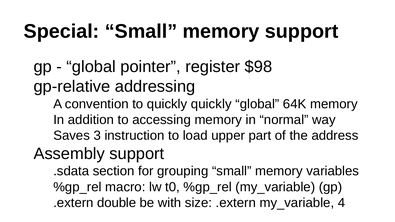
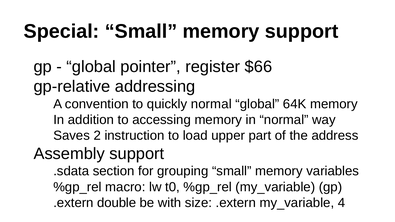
$98: $98 -> $66 (258, 67)
quickly quickly: quickly -> normal (211, 104)
3: 3 -> 2 (97, 136)
